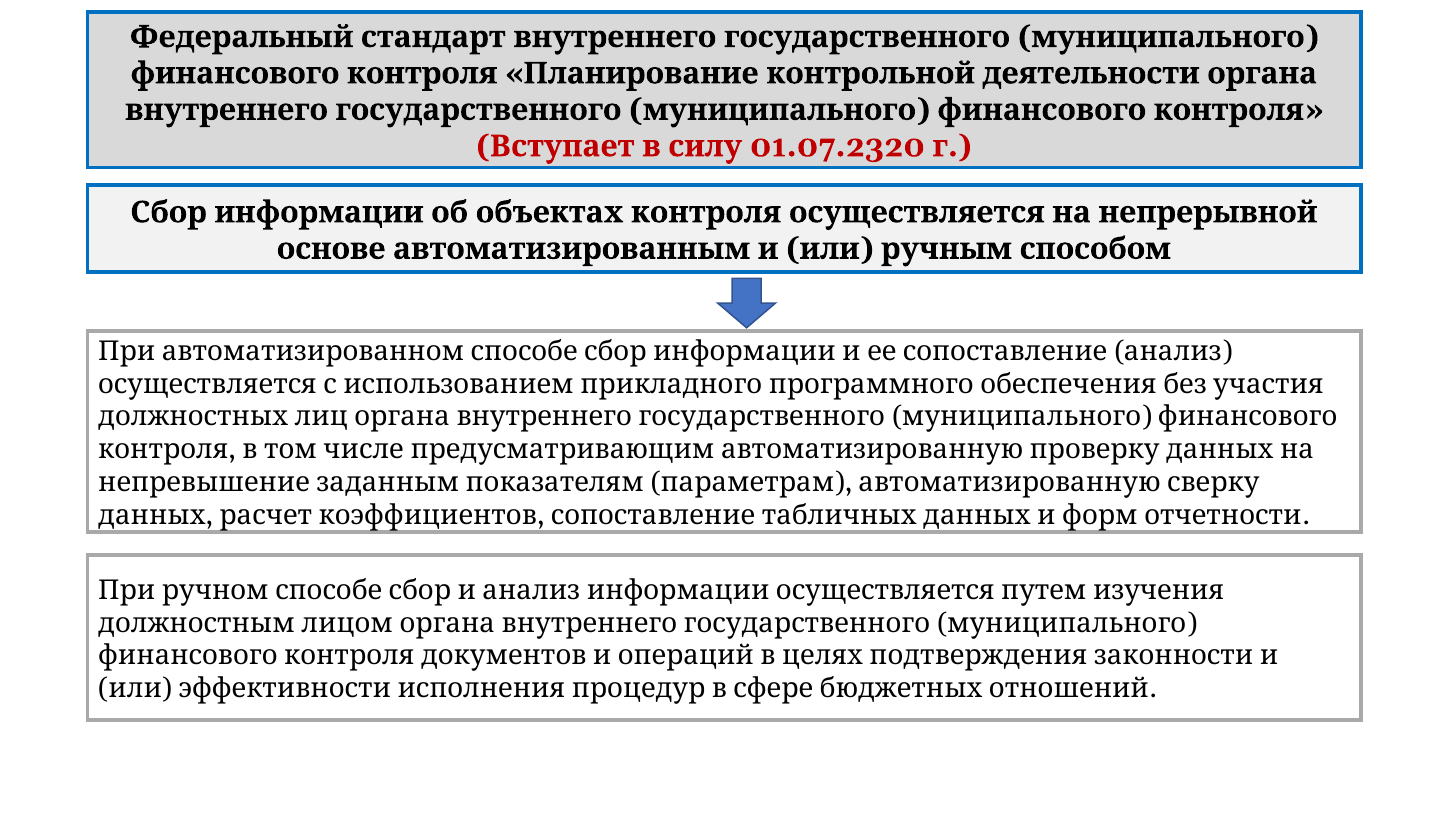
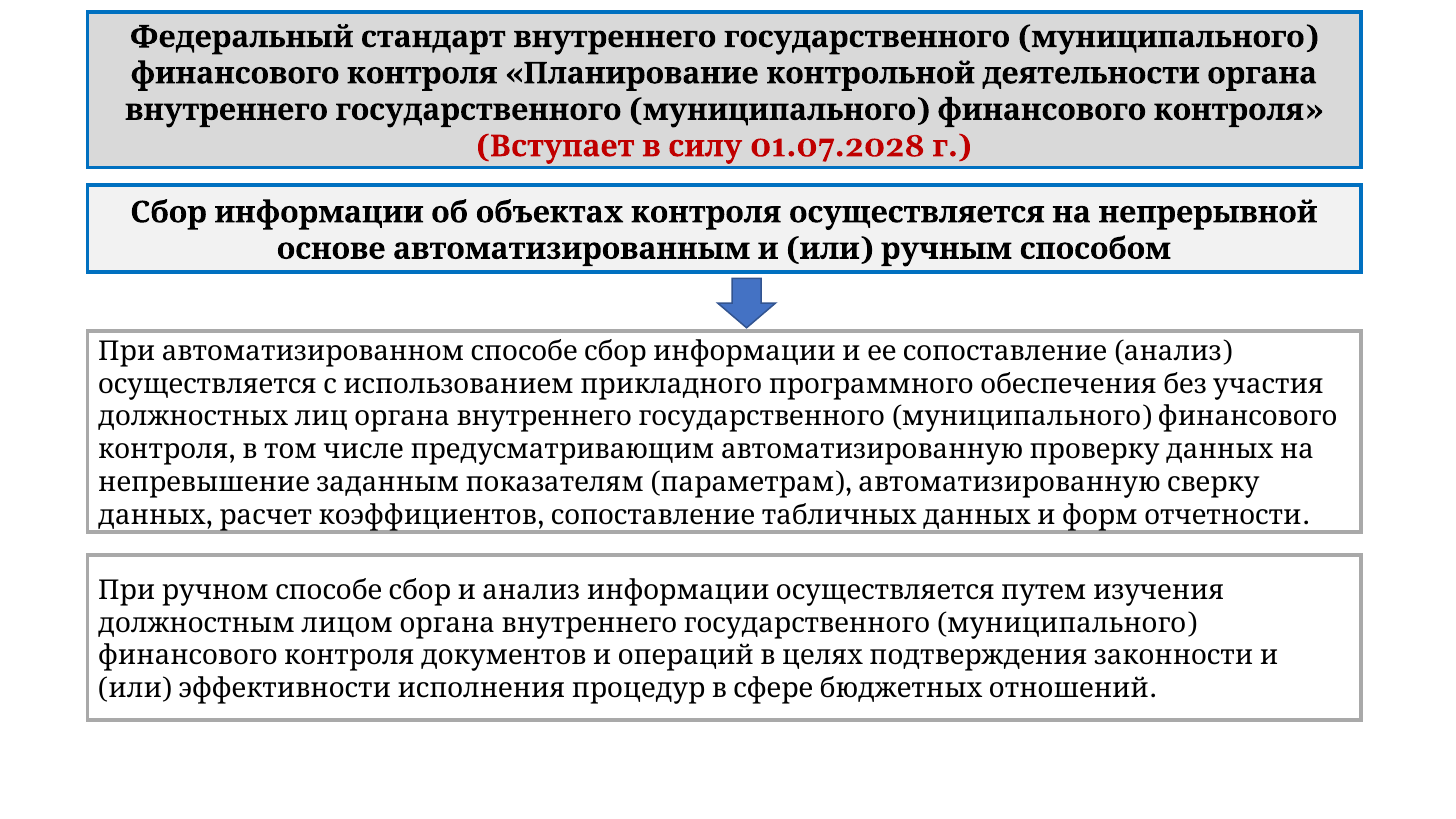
01.07.2320: 01.07.2320 -> 01.07.2028 (837, 146)
